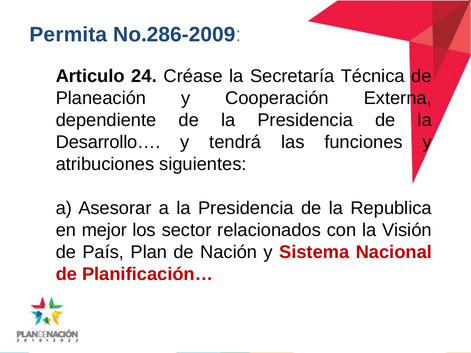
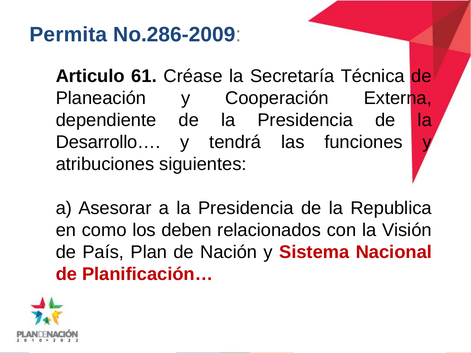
24: 24 -> 61 (144, 76)
mejor: mejor -> como (104, 230)
sector: sector -> deben (187, 230)
